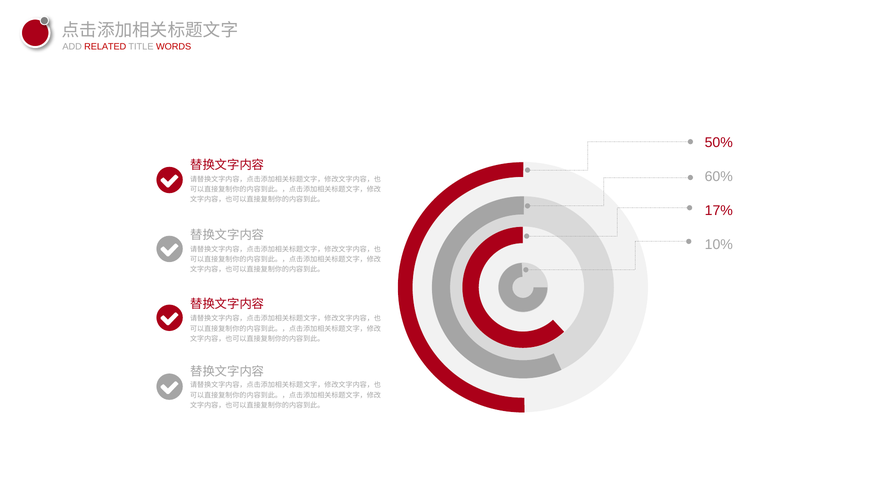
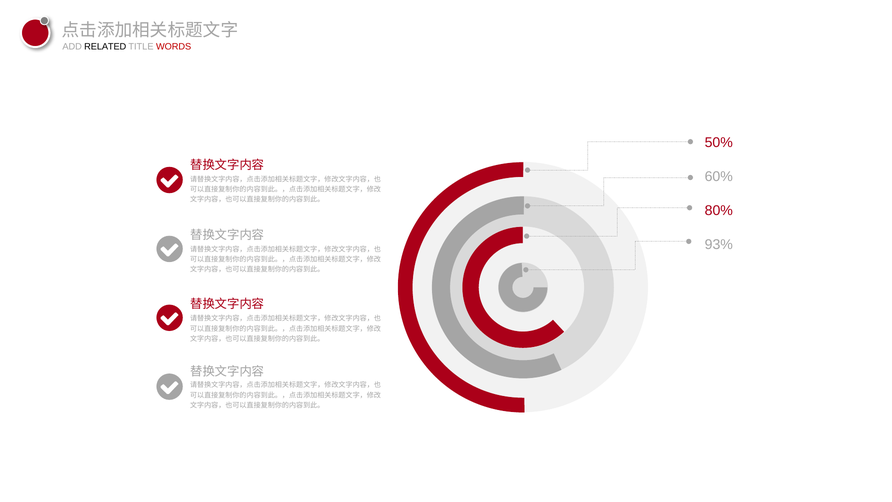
RELATED colour: red -> black (105, 47)
17%: 17% -> 80% (719, 211)
10%: 10% -> 93% (719, 244)
